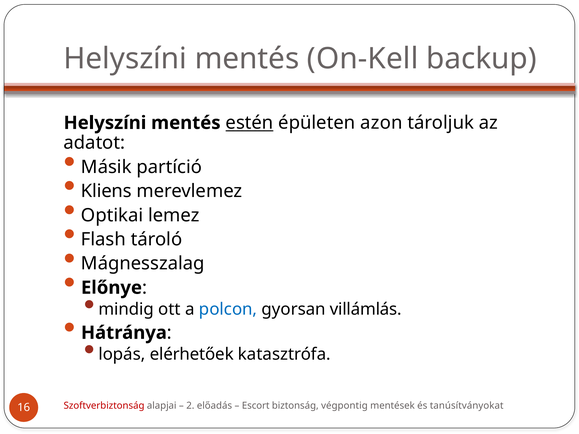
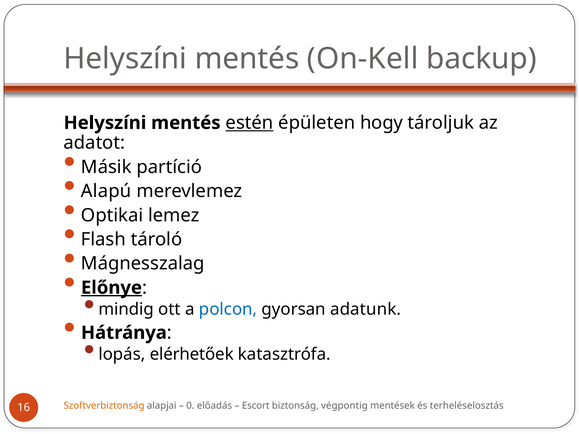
azon: azon -> hogy (382, 123)
Kliens: Kliens -> Alapú (106, 191)
Előnye underline: none -> present (111, 288)
villámlás: villámlás -> adatunk (366, 309)
Szoftverbiztonság colour: red -> orange (104, 406)
2: 2 -> 0 (190, 406)
tanúsítványokat: tanúsítványokat -> terheléselosztás (467, 406)
